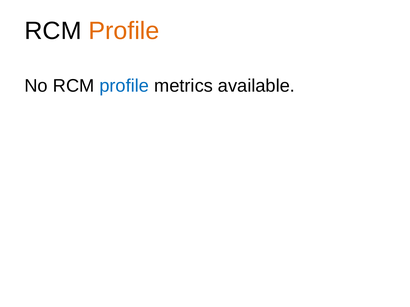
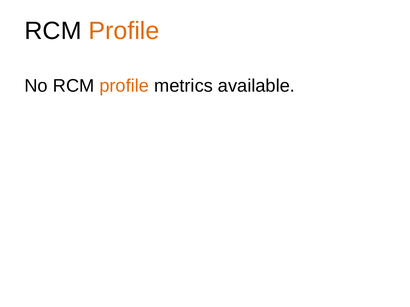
profile colour: blue -> orange (124, 86)
